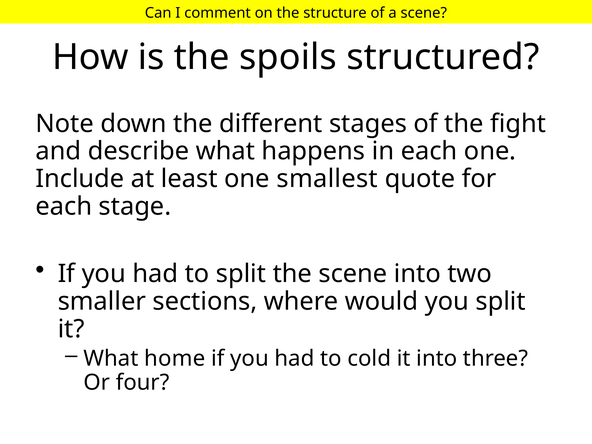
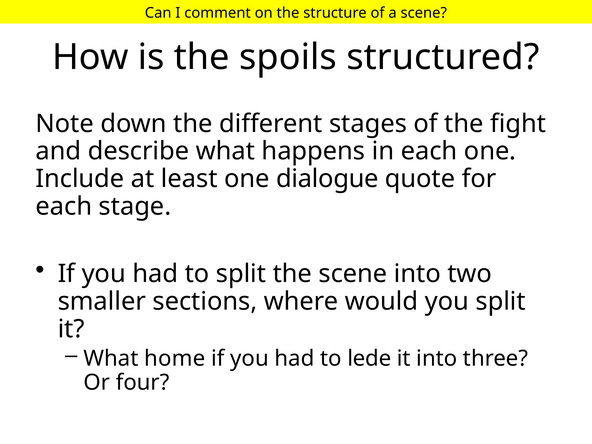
smallest: smallest -> dialogue (327, 179)
cold: cold -> lede (369, 358)
